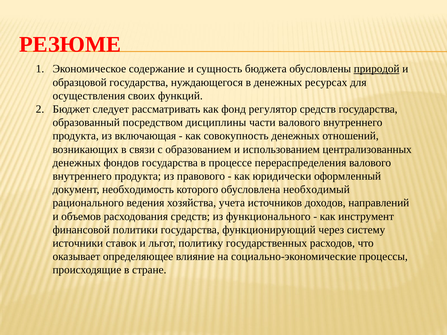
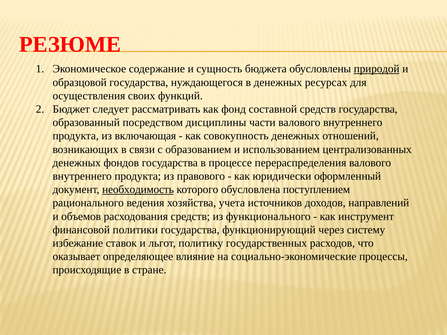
регулятор: регулятор -> составной (273, 109)
необходимость underline: none -> present (138, 190)
необходимый: необходимый -> поступлением (317, 190)
источники: источники -> избежание (78, 243)
